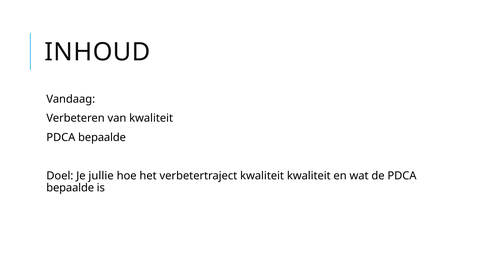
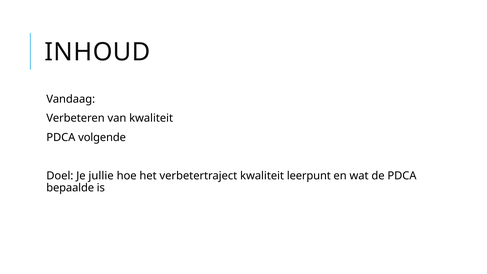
bepaalde: bepaalde -> volgende (102, 137)
kwaliteit kwaliteit: kwaliteit -> leerpunt (309, 176)
